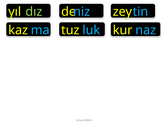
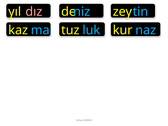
dız colour: light green -> pink (34, 12)
